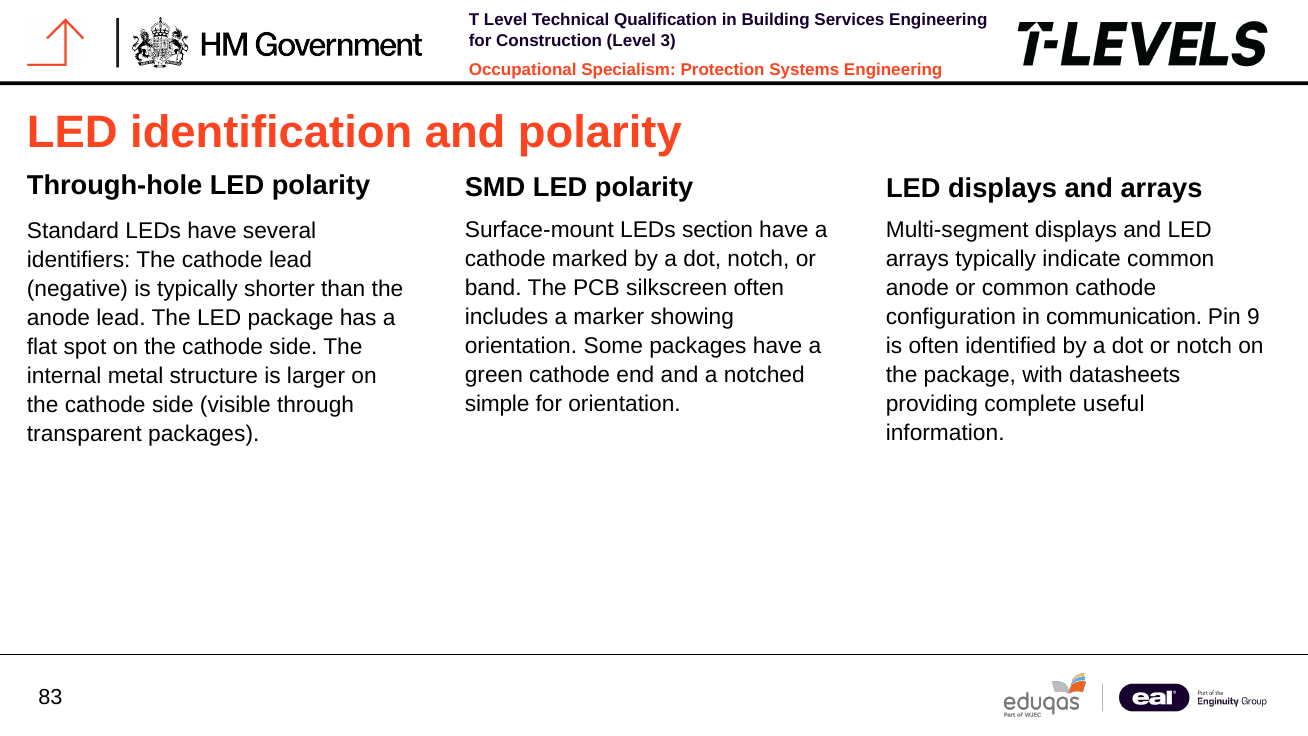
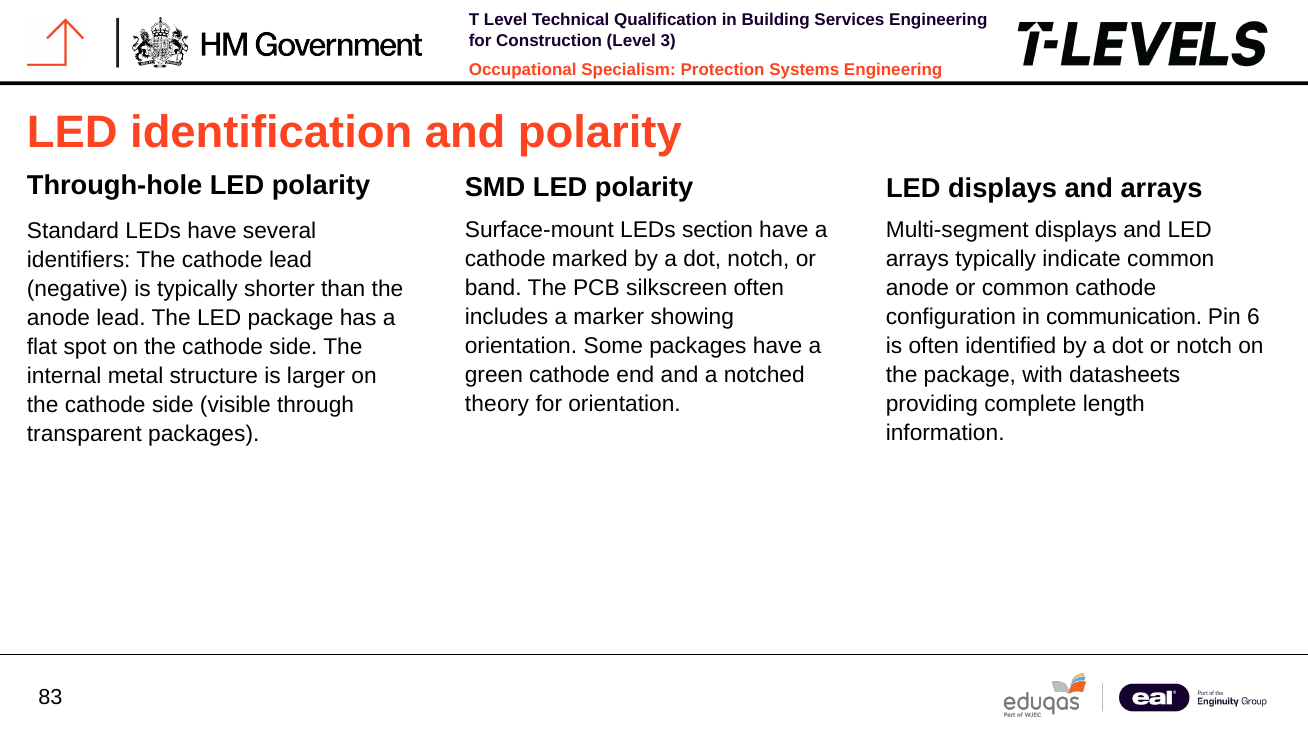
9: 9 -> 6 (1254, 317)
simple: simple -> theory (497, 404)
useful: useful -> length (1114, 404)
